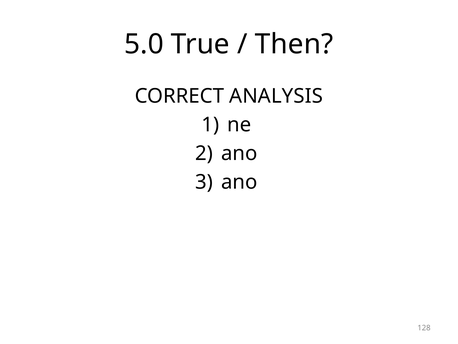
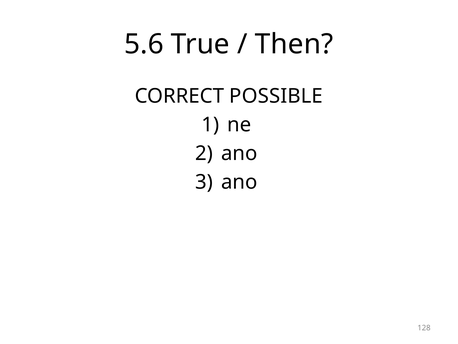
5.0: 5.0 -> 5.6 (144, 44)
ANALYSIS: ANALYSIS -> POSSIBLE (276, 96)
